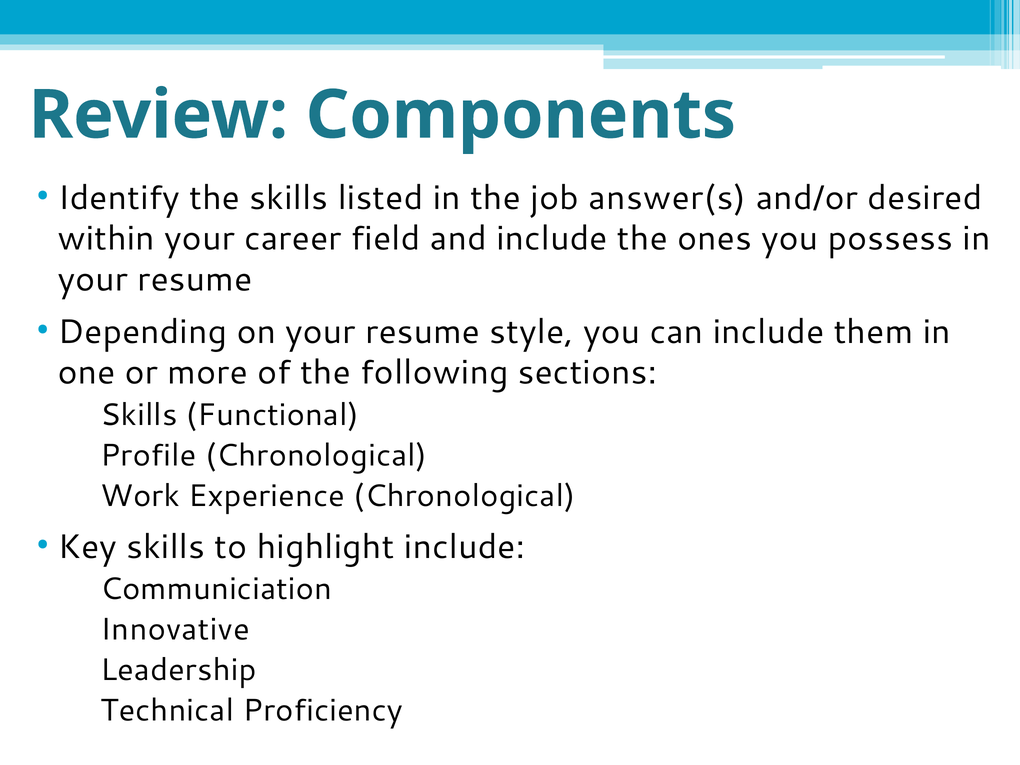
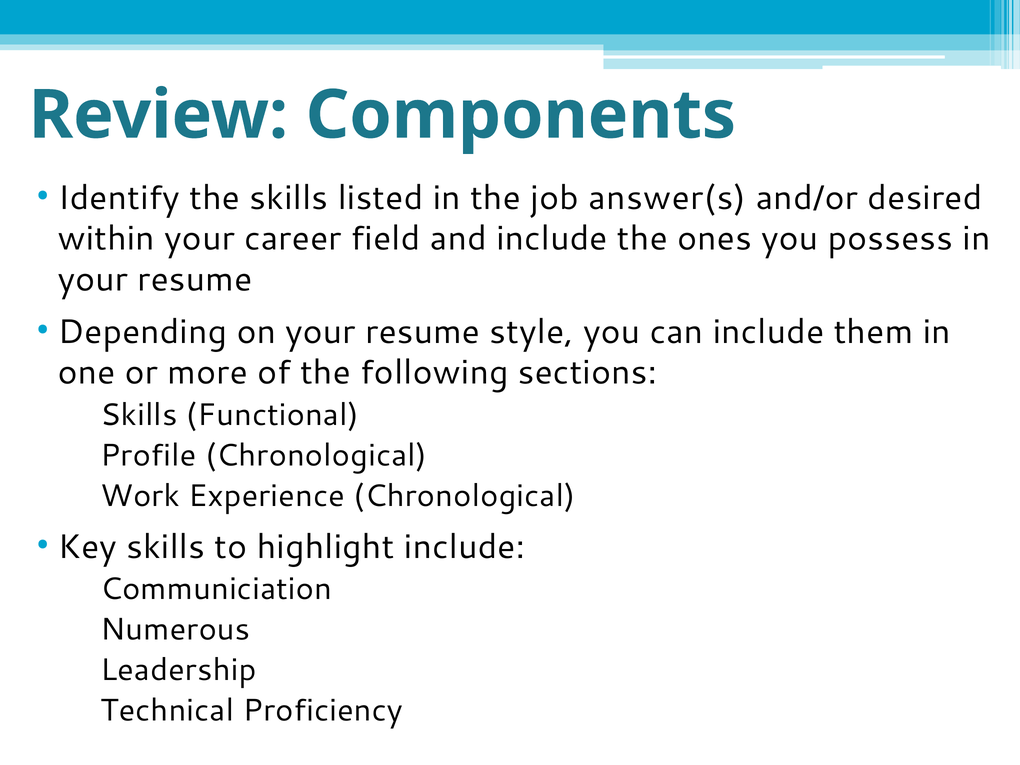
Innovative: Innovative -> Numerous (175, 629)
